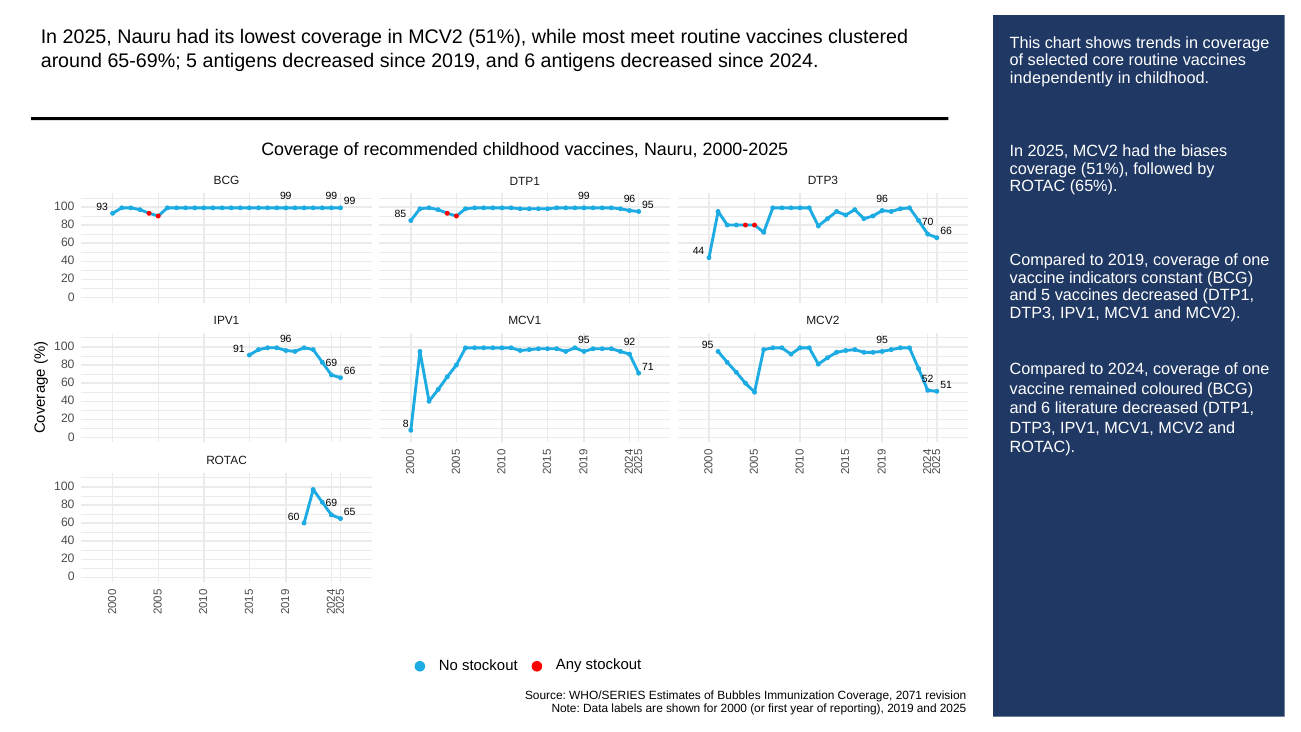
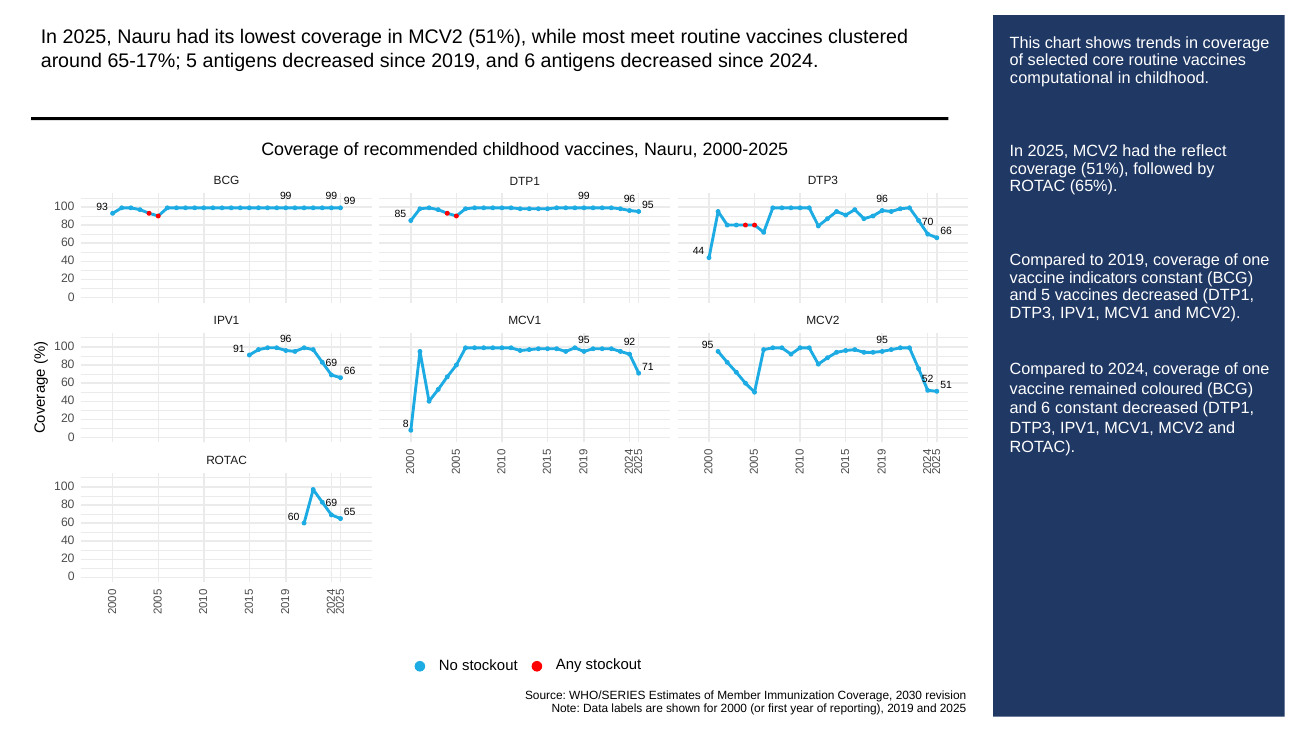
65-69%: 65-69% -> 65-17% (144, 61)
independently: independently -> computational (1062, 78)
biases: biases -> reflect (1204, 151)
6 literature: literature -> constant (1086, 408)
Bubbles: Bubbles -> Member (739, 695)
2071: 2071 -> 2030 (909, 695)
